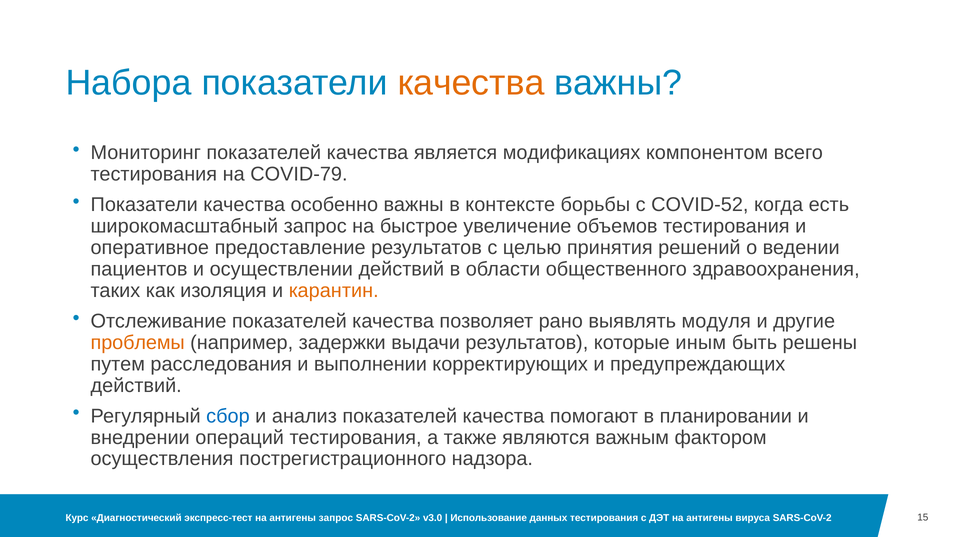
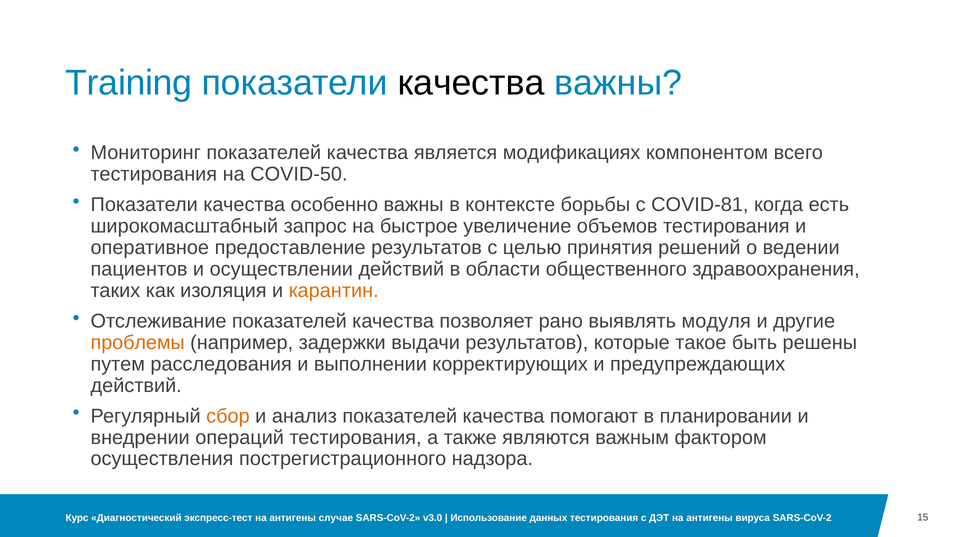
Набора: Набора -> Training (129, 83)
качества colour: orange -> black (471, 83)
COVID-79: COVID-79 -> COVID-50 (299, 174)
COVID-52: COVID-52 -> COVID-81 (700, 205)
иным: иным -> такое (701, 342)
сбор colour: blue -> orange (228, 416)
антигены запрос: запрос -> случае (336, 518)
